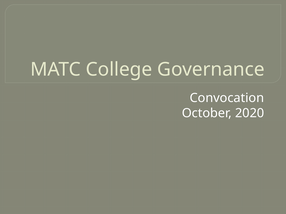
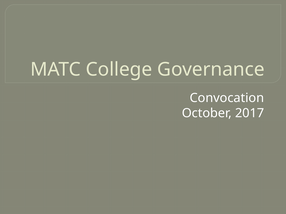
2020: 2020 -> 2017 (250, 113)
